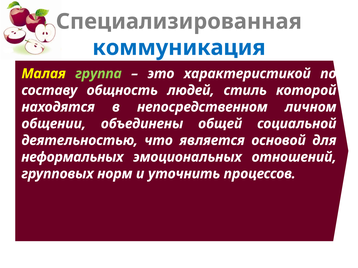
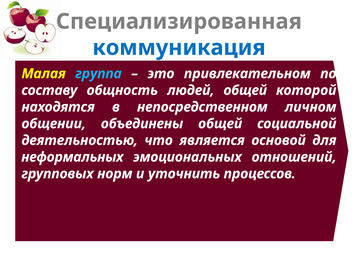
группа colour: light green -> light blue (99, 74)
характеристикой: характеристикой -> привлекательном (247, 74)
людей стиль: стиль -> общей (245, 90)
